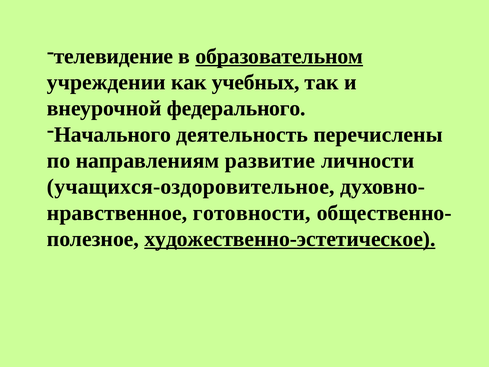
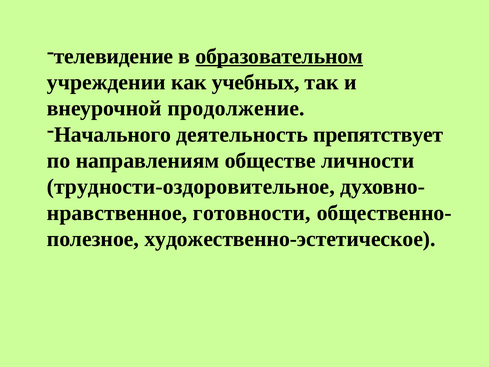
федерального: федерального -> продолжение (236, 108)
перечислены: перечислены -> препятствует (378, 134)
развитие: развитие -> обществе (270, 161)
учащихся-оздоровительное: учащихся-оздоровительное -> трудности-оздоровительное (191, 187)
художественно-эстетическое underline: present -> none (290, 239)
